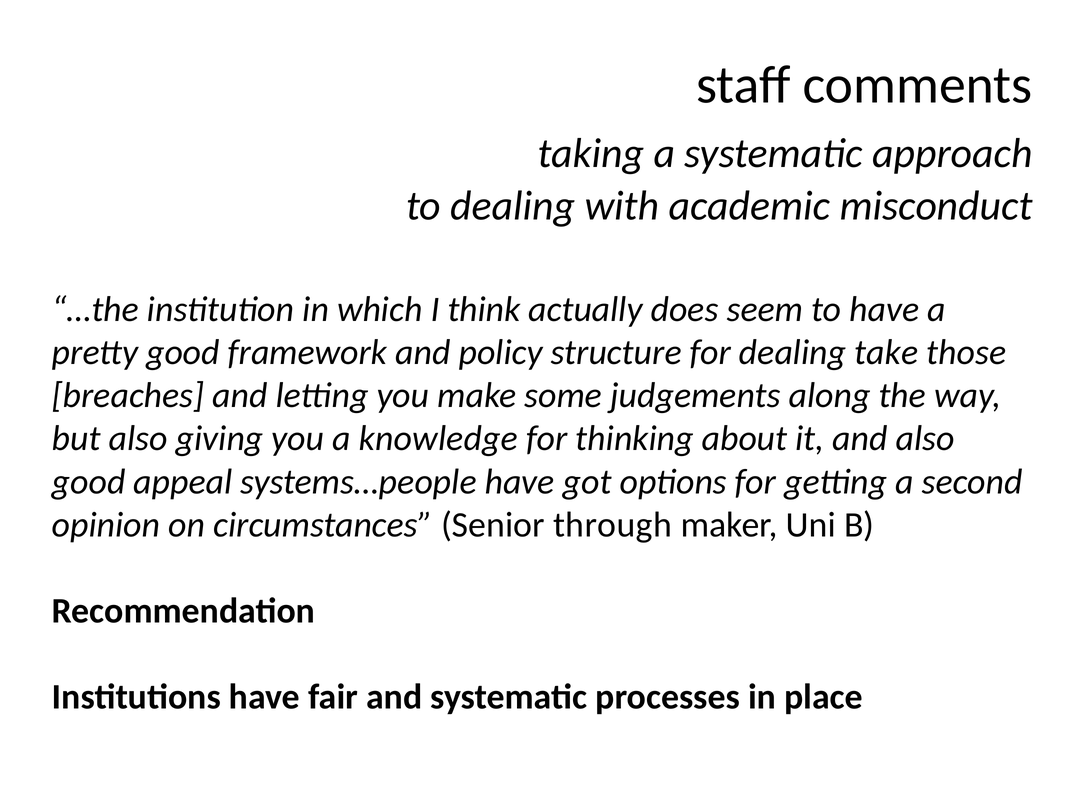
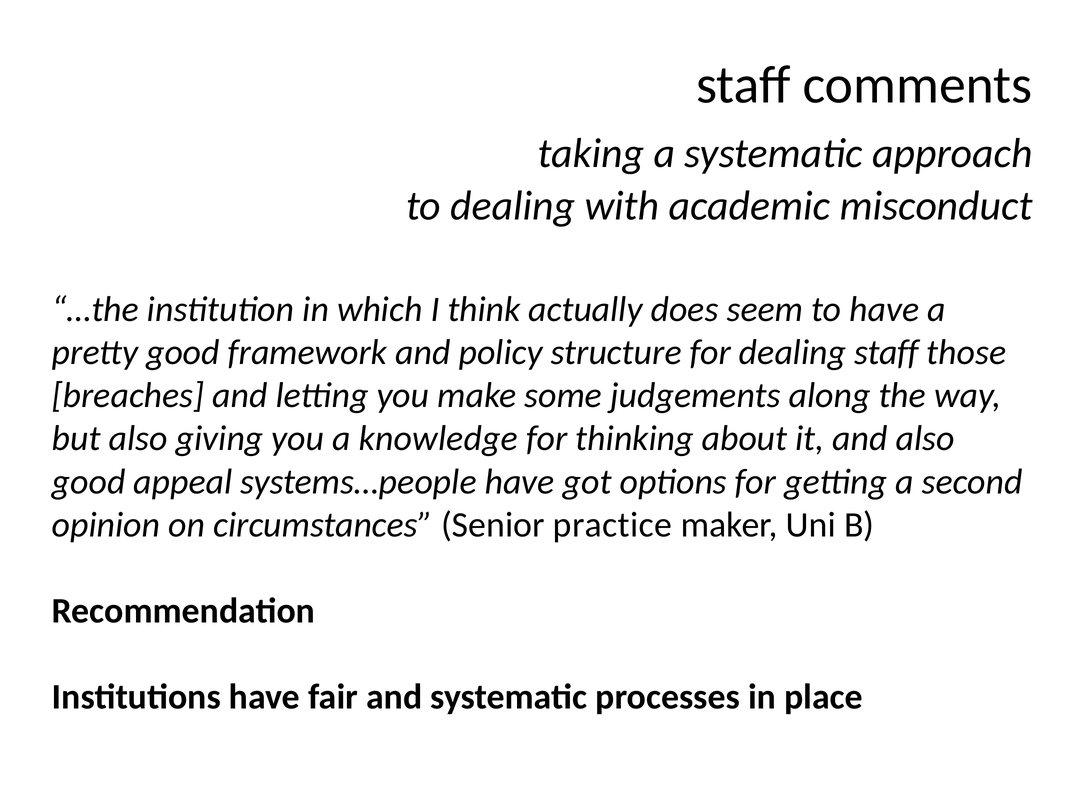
dealing take: take -> staff (886, 352)
through: through -> practice (613, 524)
